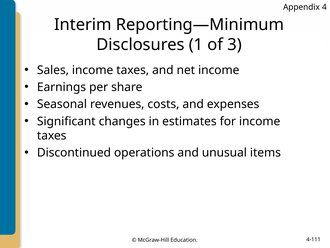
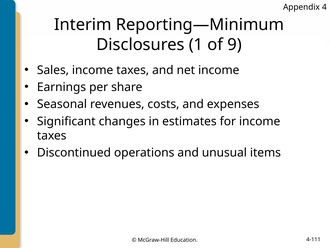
3: 3 -> 9 (235, 45)
